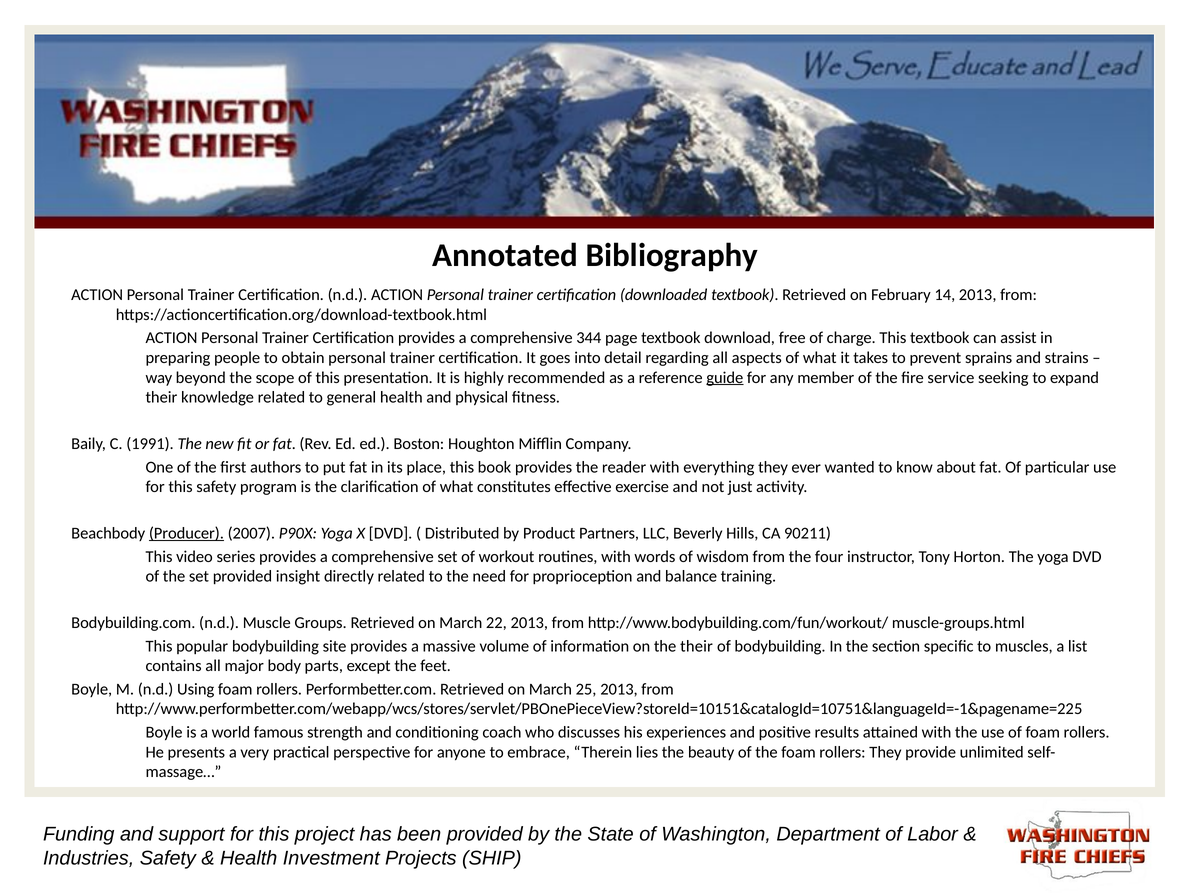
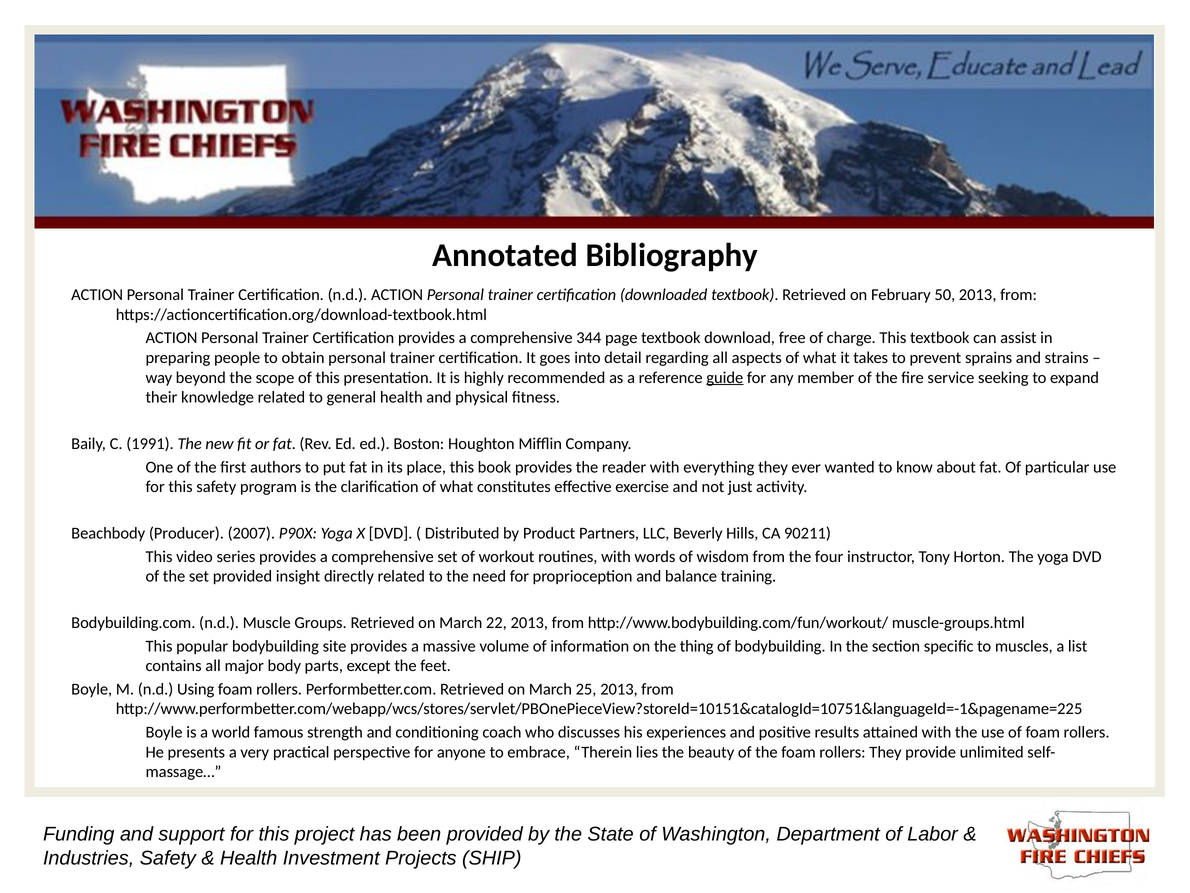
14: 14 -> 50 (945, 295)
Producer underline: present -> none (186, 533)
the their: their -> thing (697, 646)
